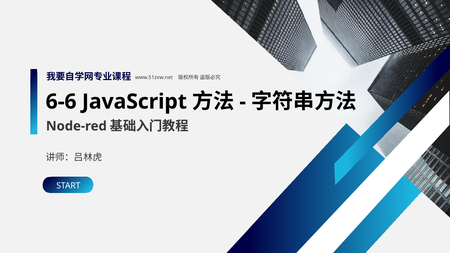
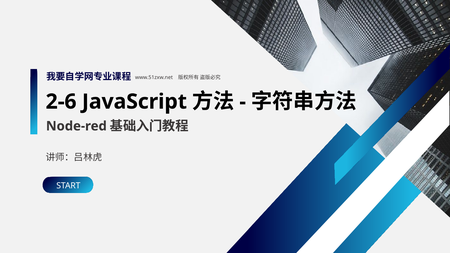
6-6: 6-6 -> 2-6 (61, 102)
